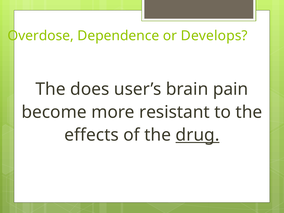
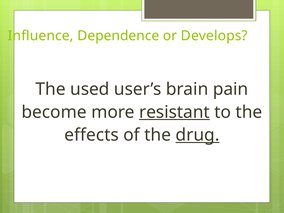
Overdose: Overdose -> Influence (41, 36)
does: does -> used (90, 89)
resistant underline: none -> present (174, 112)
